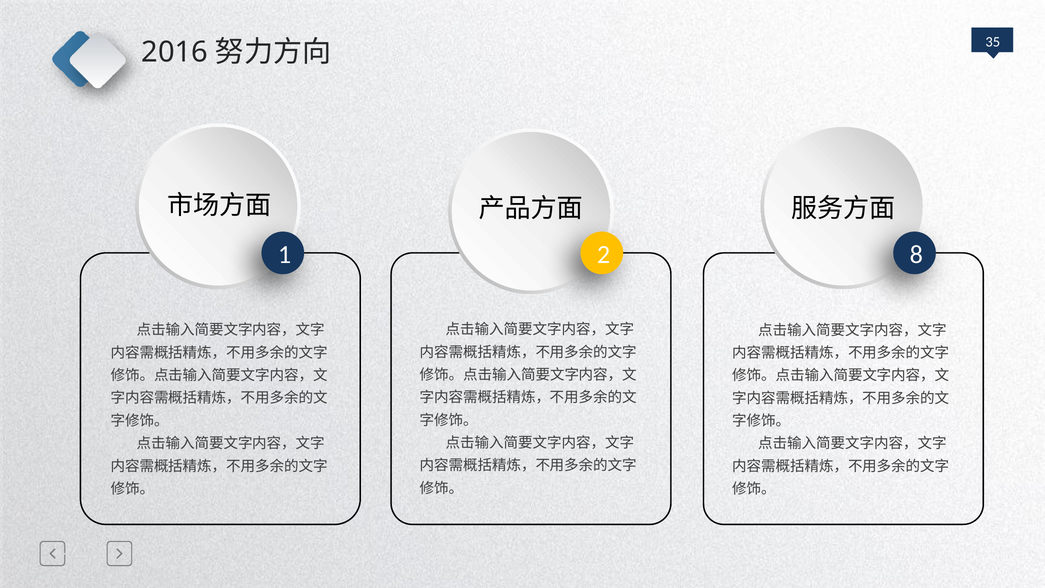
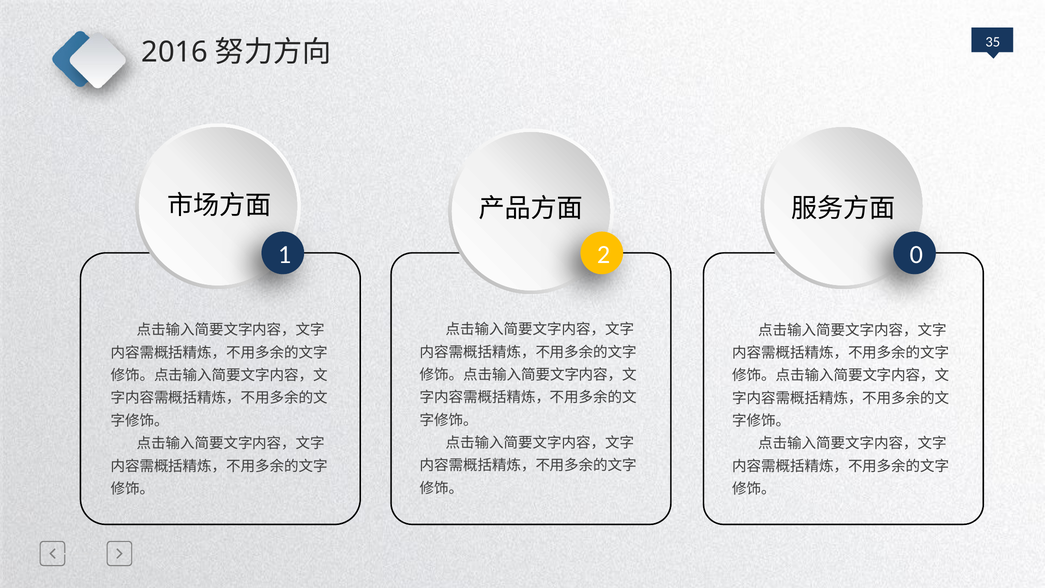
8: 8 -> 0 (916, 255)
